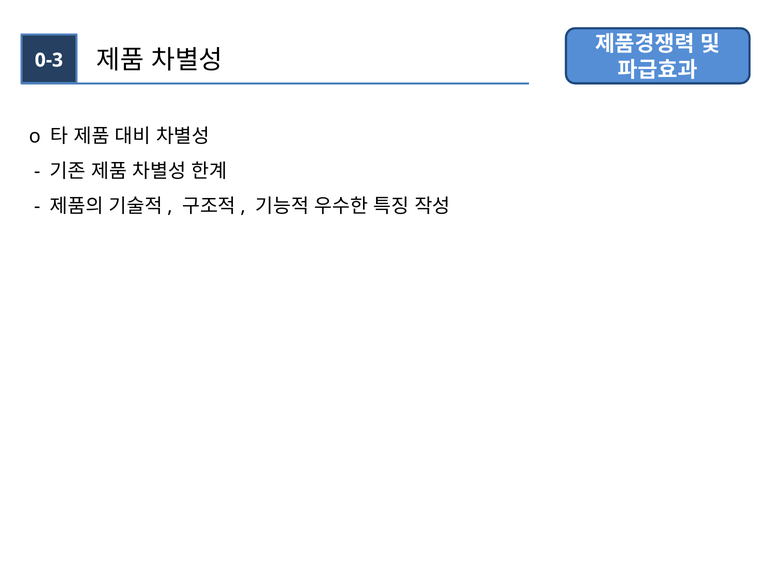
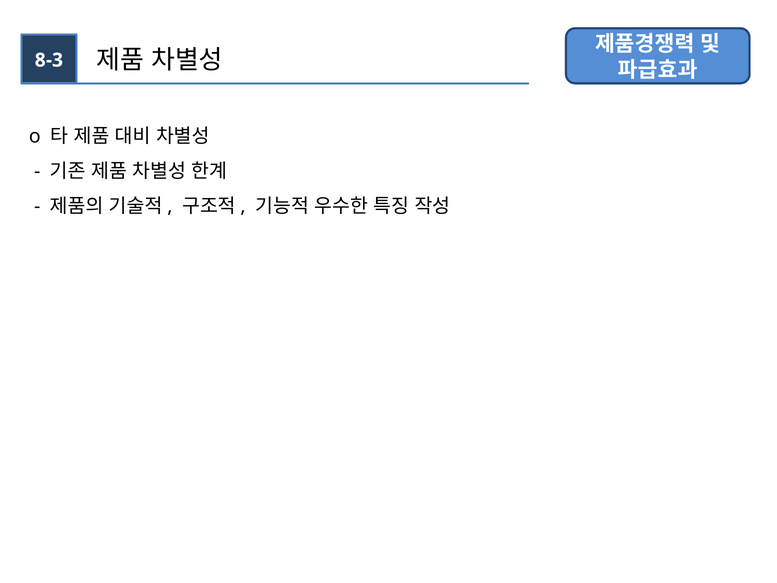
0-3: 0-3 -> 8-3 (49, 60)
